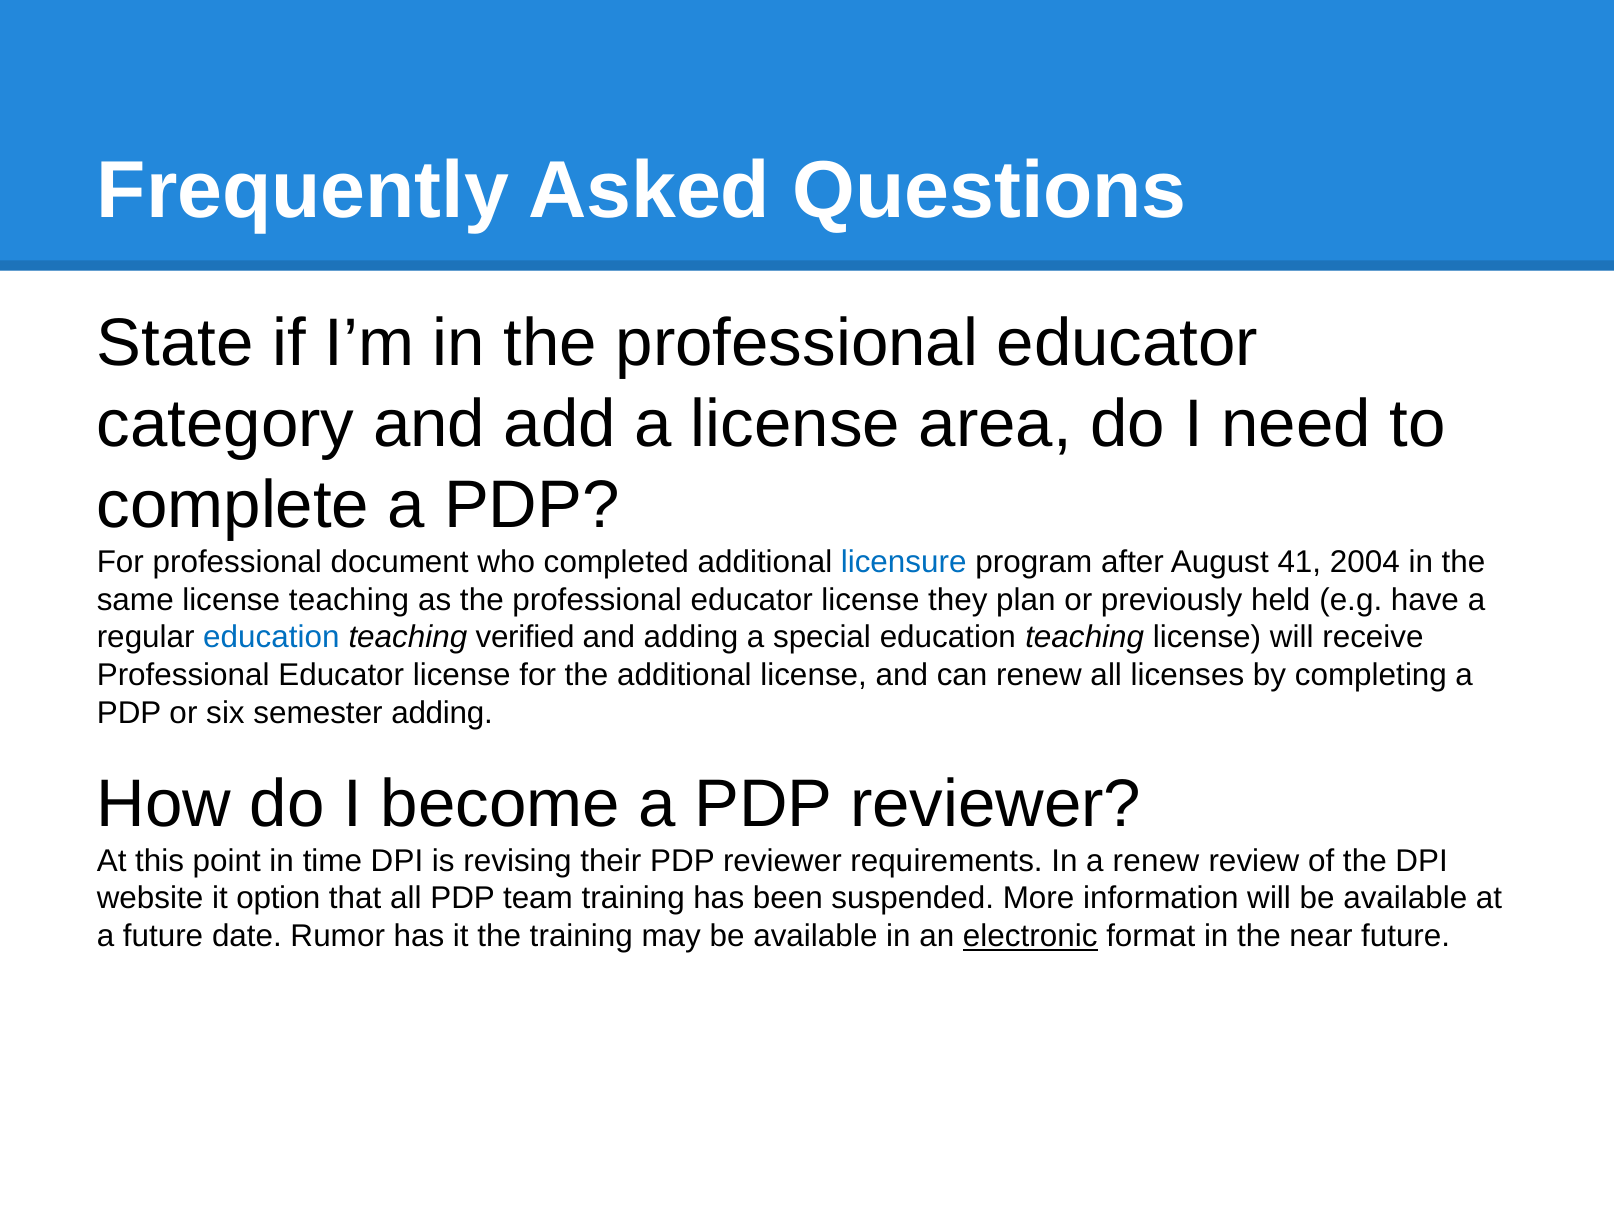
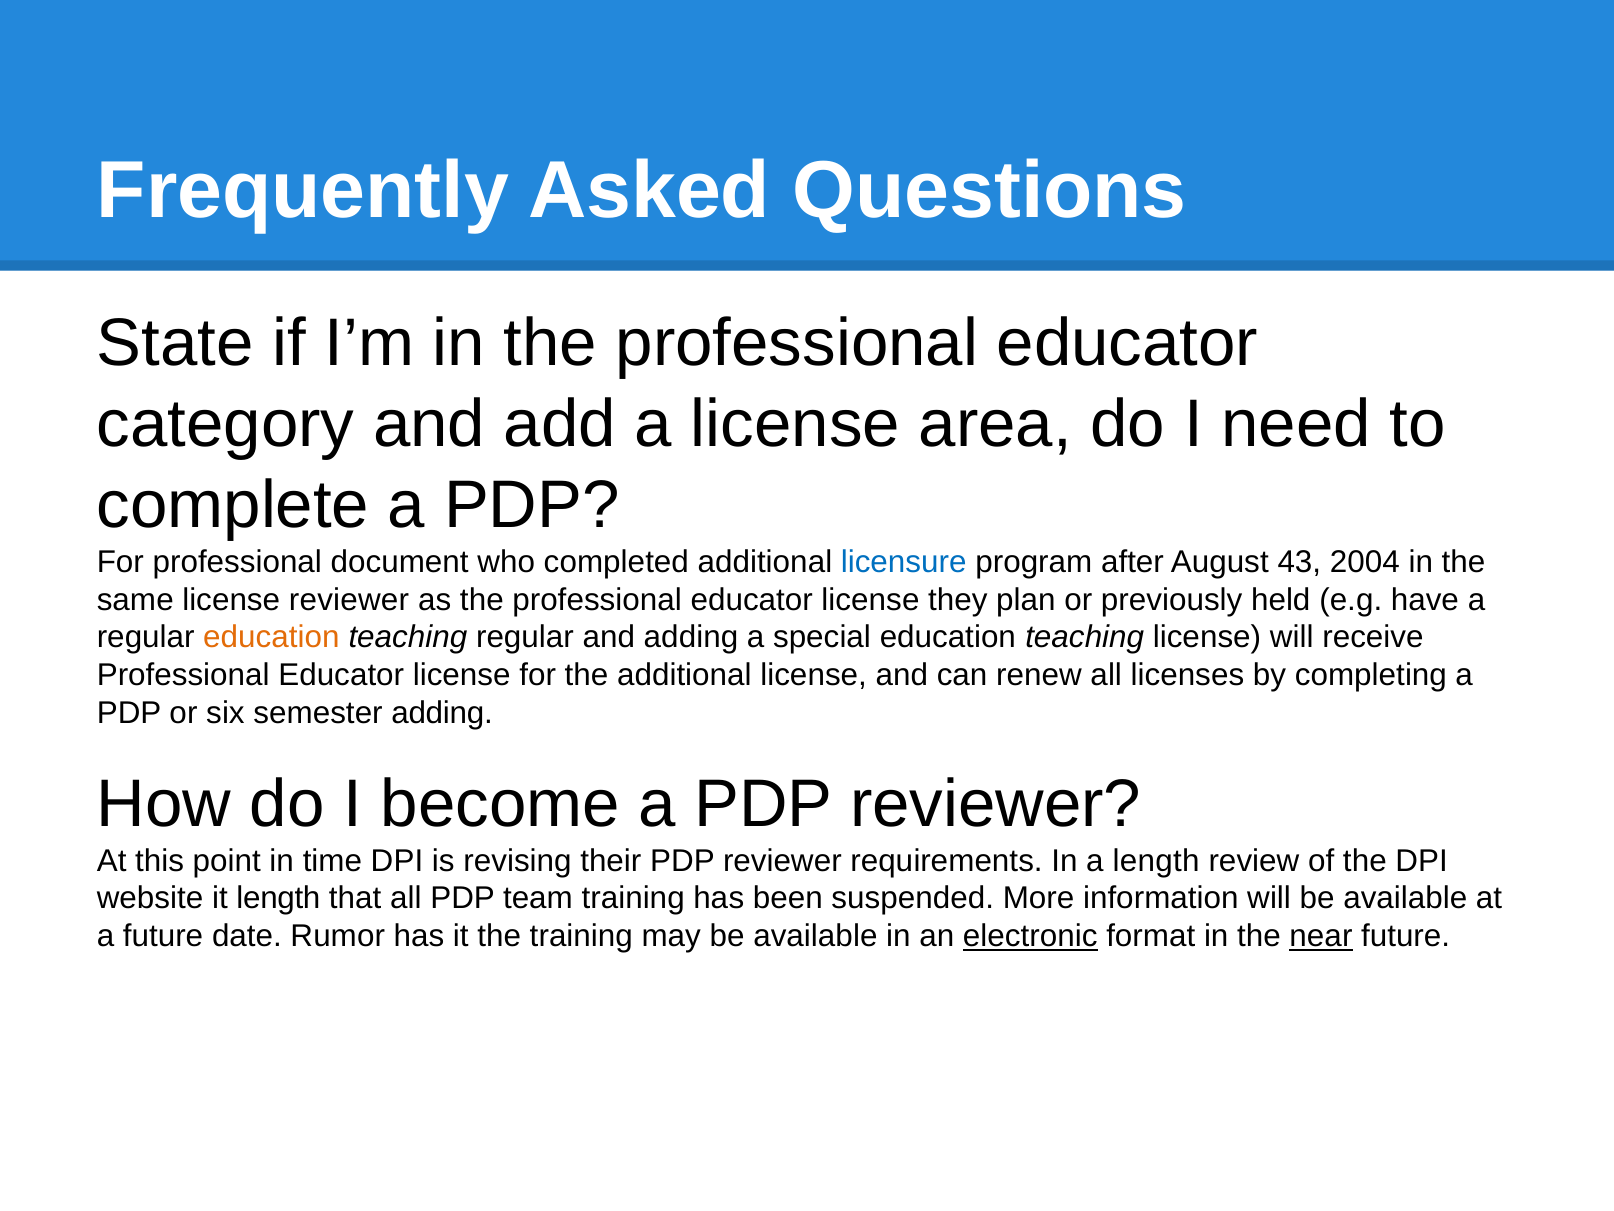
41: 41 -> 43 (1299, 562)
license teaching: teaching -> reviewer (349, 599)
education colour: blue -> orange (271, 637)
teaching verified: verified -> regular (525, 637)
a renew: renew -> length (1156, 860)
it option: option -> length (278, 898)
near underline: none -> present (1321, 936)
